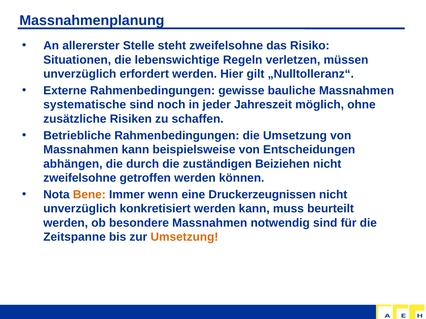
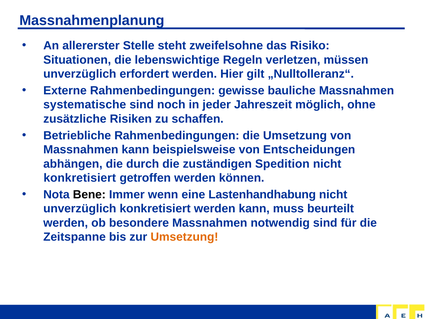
Beiziehen: Beiziehen -> Spedition (282, 164)
zweifelsohne: zweifelsohne -> konkretisiert (80, 178)
Bene colour: orange -> black (89, 195)
Druckerzeugnissen: Druckerzeugnissen -> Lastenhandhabung (262, 195)
